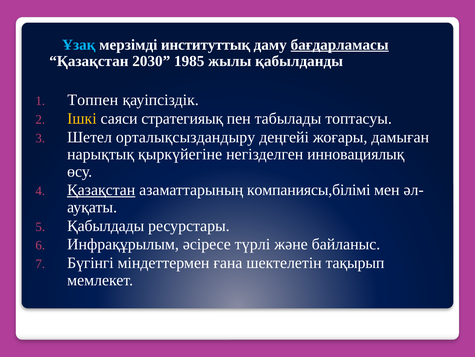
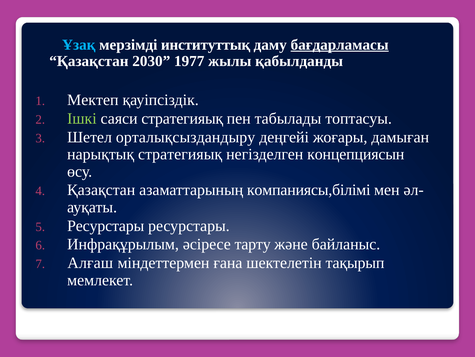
1985: 1985 -> 1977 (189, 61)
Топпен: Топпен -> Мектеп (93, 100)
Ішкі colour: yellow -> light green (82, 118)
нарықтық қыркүйегіне: қыркүйегіне -> стратегияық (180, 154)
инновациялық: инновациялық -> концепциясын (356, 154)
Қазақстан underline: present -> none (101, 190)
Қабылдады: Қабылдады -> Ресурстары (106, 225)
түрлі: түрлі -> тарту (253, 244)
Бүгінгі: Бүгінгі -> Алғаш (90, 262)
